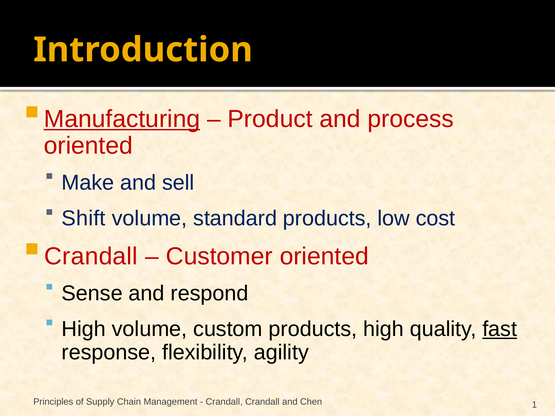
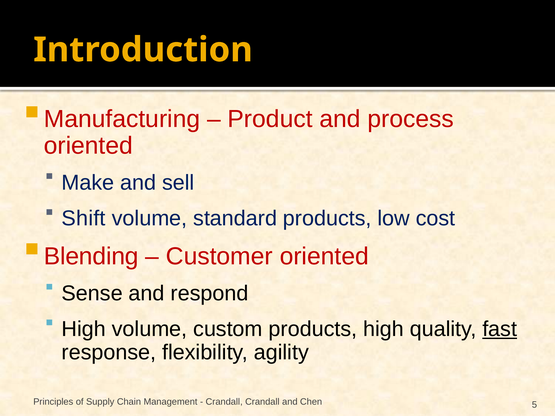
Manufacturing underline: present -> none (122, 119)
Crandall: Crandall -> Blending (91, 257)
1: 1 -> 5 (534, 405)
